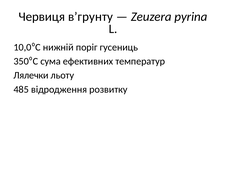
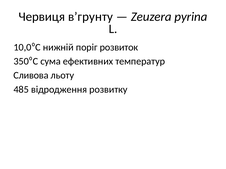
гусениць: гусениць -> розвиток (119, 47)
Лялечки: Лялечки -> Сливова (31, 76)
